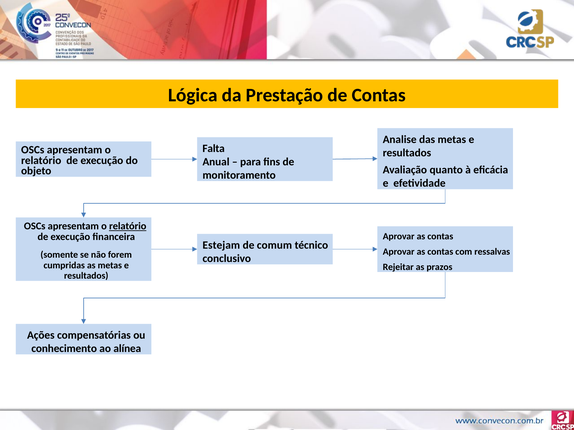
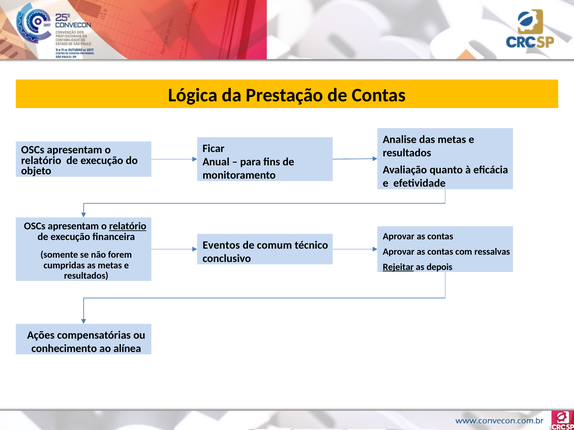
Falta: Falta -> Ficar (214, 149)
Estejam: Estejam -> Eventos (221, 245)
Rejeitar underline: none -> present (398, 267)
prazos: prazos -> depois (439, 267)
